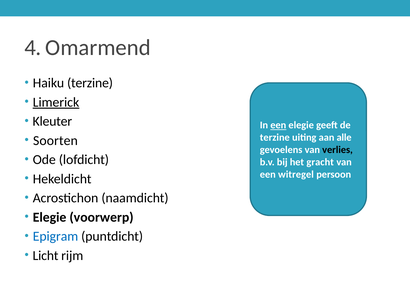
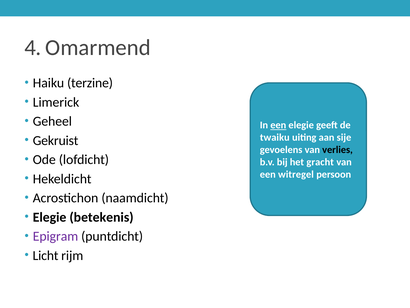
Limerick underline: present -> none (56, 102)
Kleuter: Kleuter -> Geheel (52, 121)
terzine: terzine -> twaiku (275, 137)
alle: alle -> sije (344, 137)
Soorten: Soorten -> Gekruist (56, 140)
voorwerp: voorwerp -> betekenis (102, 217)
Epigram colour: blue -> purple (55, 236)
